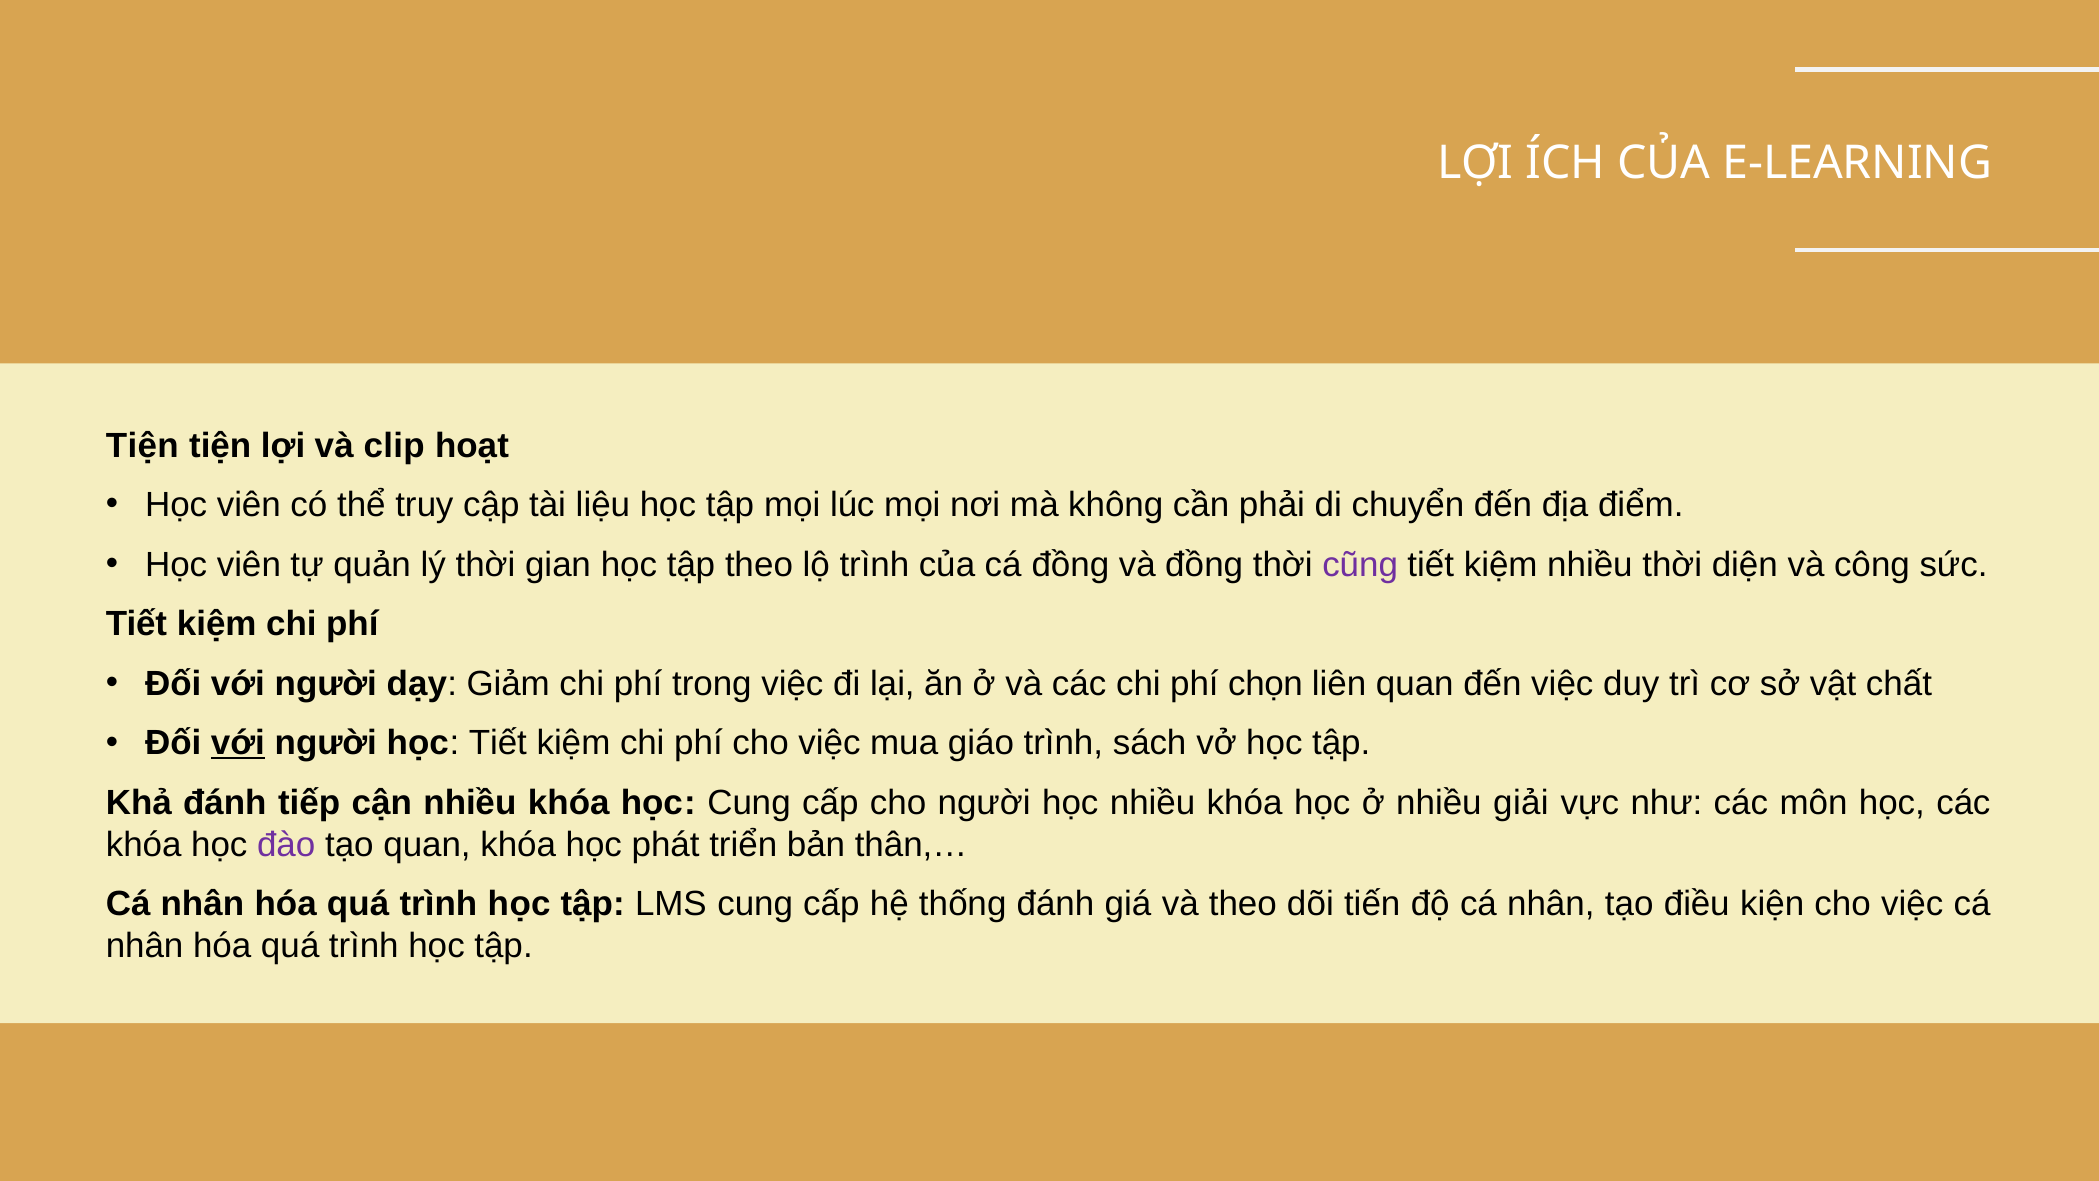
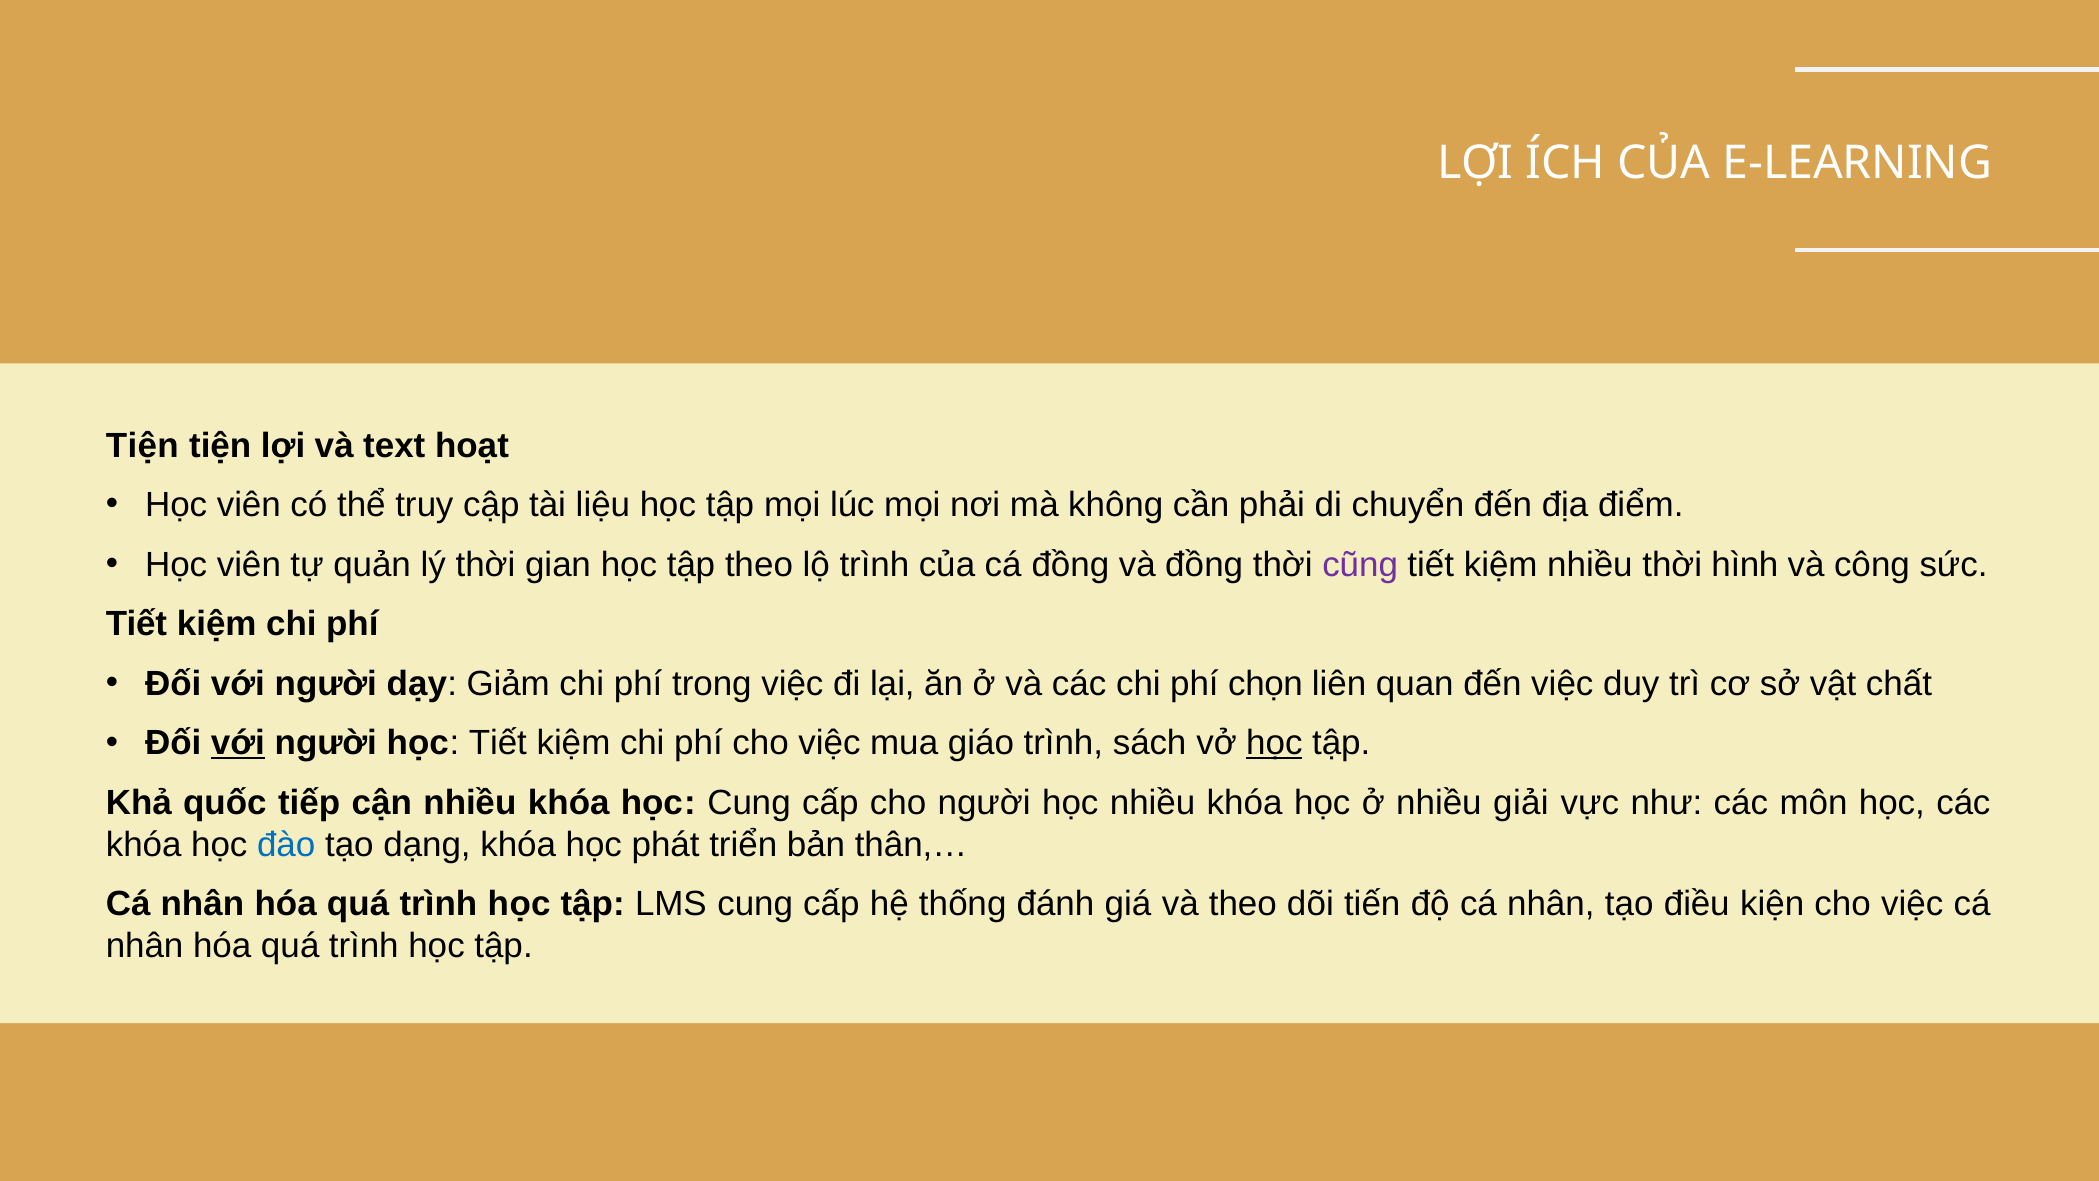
clip: clip -> text (394, 446)
diện: diện -> hình (1745, 565)
học underline: none -> present (1274, 743)
Khả đánh: đánh -> quốc (225, 803)
đào colour: purple -> blue (286, 845)
tạo quan: quan -> dạng (427, 845)
